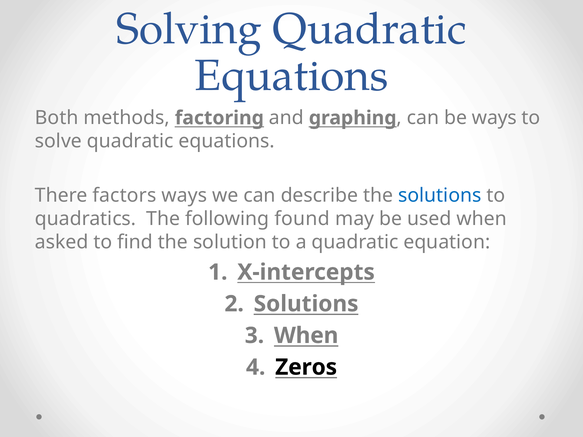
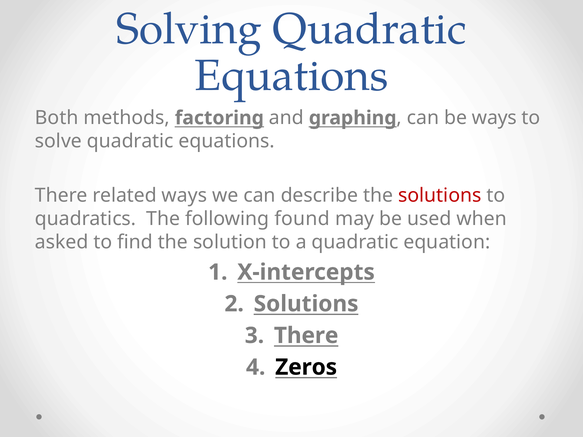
factors: factors -> related (125, 196)
solutions colour: blue -> red (440, 196)
When: When -> There (306, 336)
